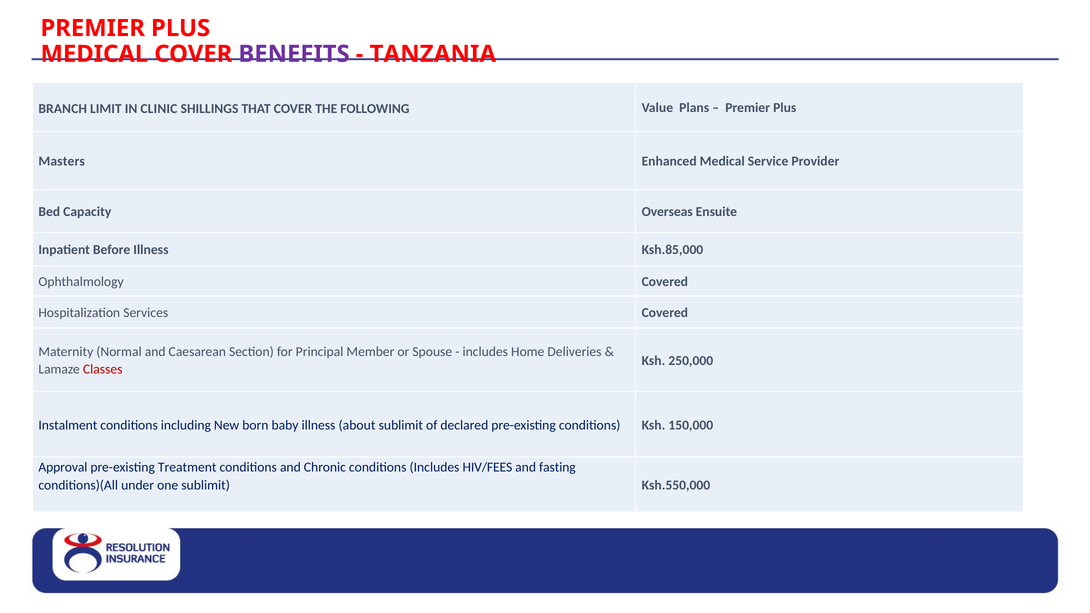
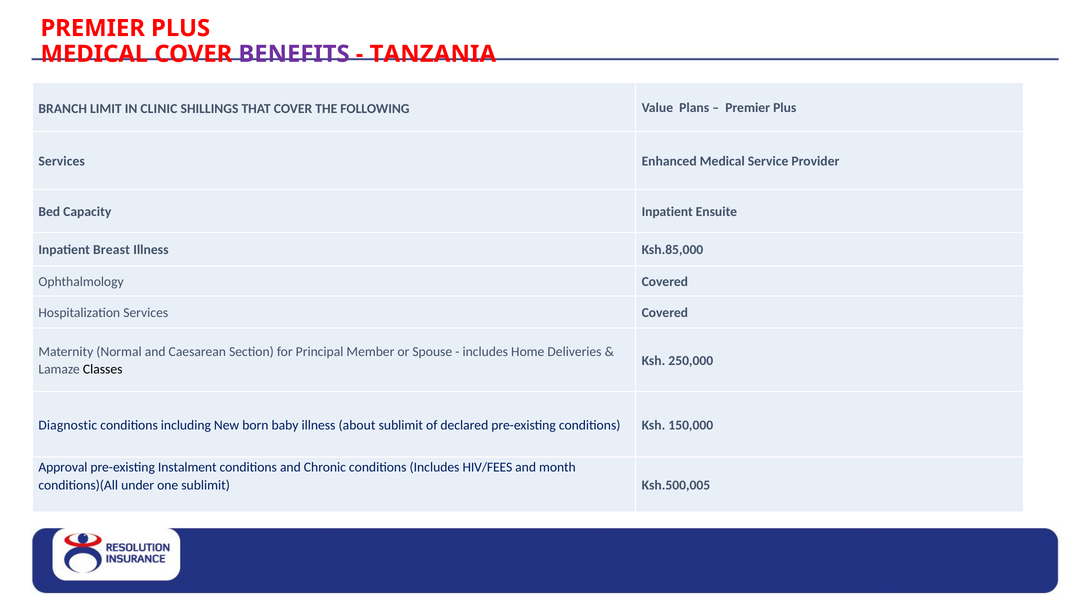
Masters: Masters -> Services (62, 161)
Capacity Overseas: Overseas -> Inpatient (667, 212)
Inpatient Before: Before -> Breast (112, 250)
Classes colour: red -> black (103, 370)
Instalment: Instalment -> Diagnostic (68, 425)
Treatment: Treatment -> Instalment (187, 467)
fasting: fasting -> month (557, 467)
Ksh.550,000: Ksh.550,000 -> Ksh.500,005 (676, 485)
